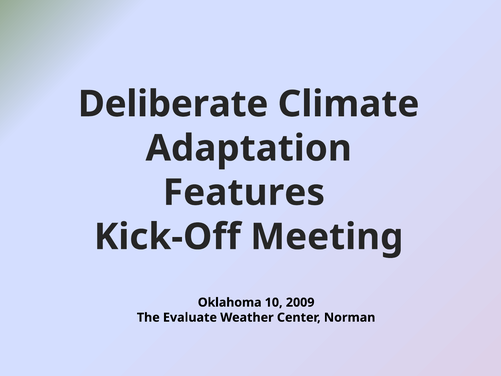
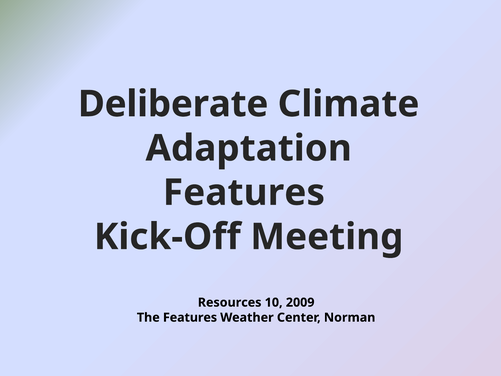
Oklahoma: Oklahoma -> Resources (230, 302)
The Evaluate: Evaluate -> Features (190, 317)
